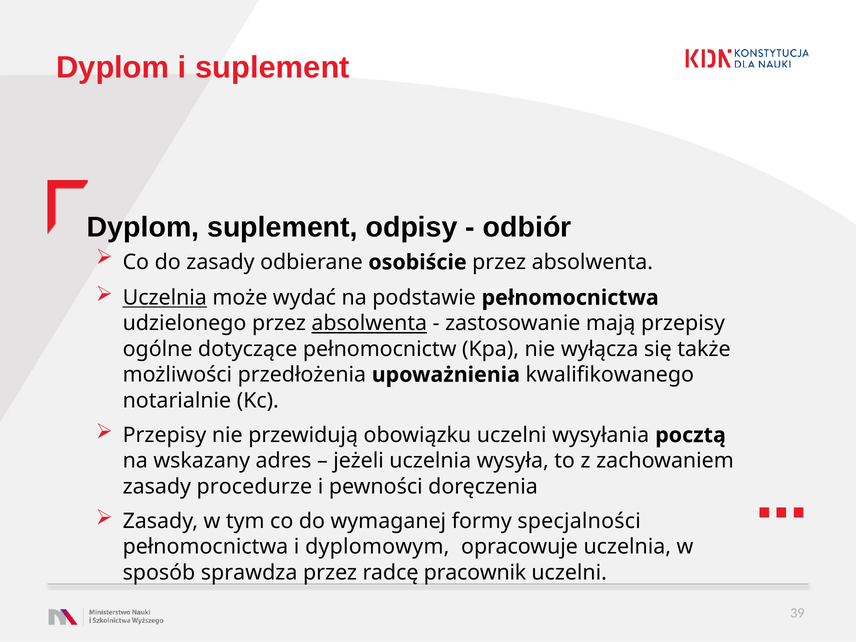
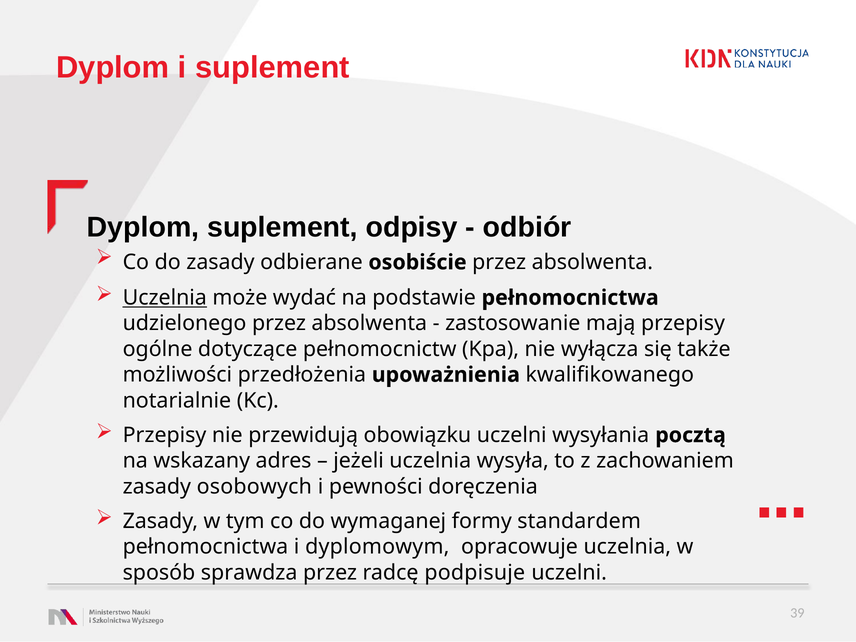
absolwenta underline: present -> none (369, 323)
procedurze: procedurze -> osobowych (254, 487)
specjalności: specjalności -> standardem (579, 521)
pracownik: pracownik -> podpisuje (475, 573)
